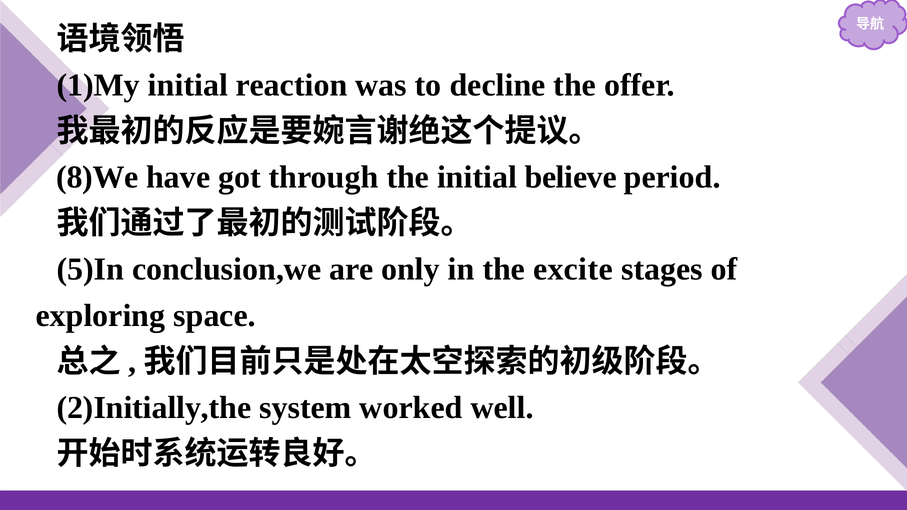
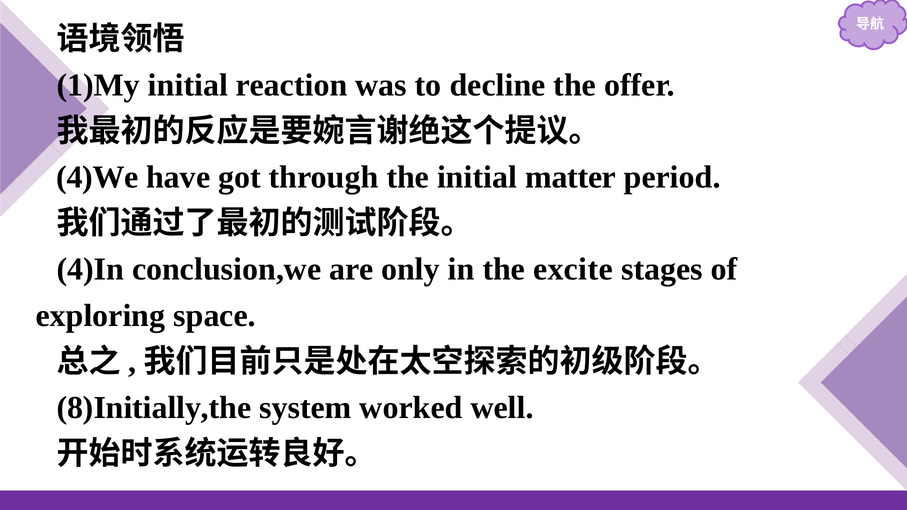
8)We: 8)We -> 4)We (98, 177)
believe: believe -> matter (571, 177)
5)In: 5)In -> 4)In (90, 269)
2)Initially,the: 2)Initially,the -> 8)Initially,the (154, 408)
